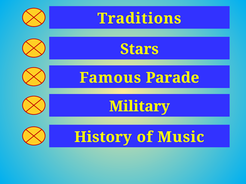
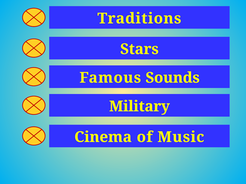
Parade: Parade -> Sounds (173, 78)
History: History -> Cinema (103, 137)
